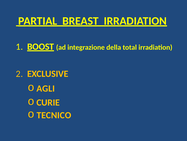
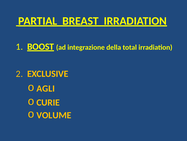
TECNICO: TECNICO -> VOLUME (54, 115)
